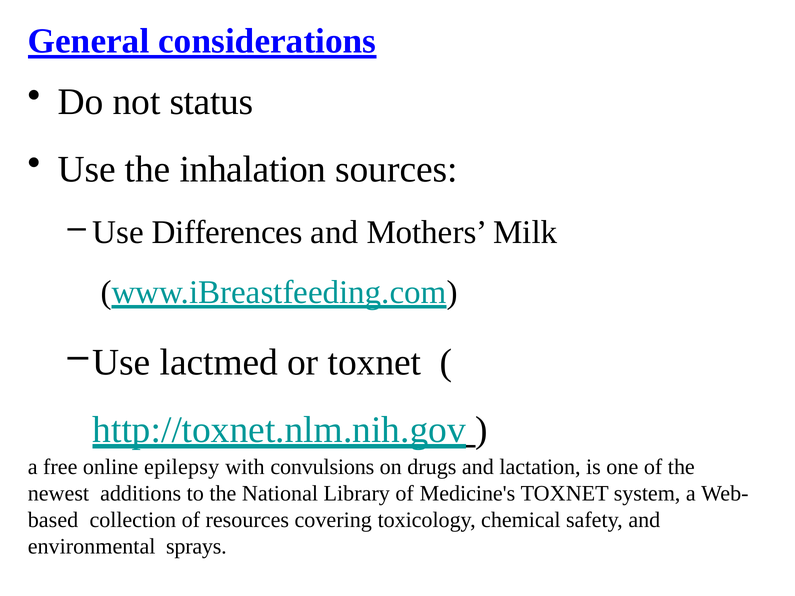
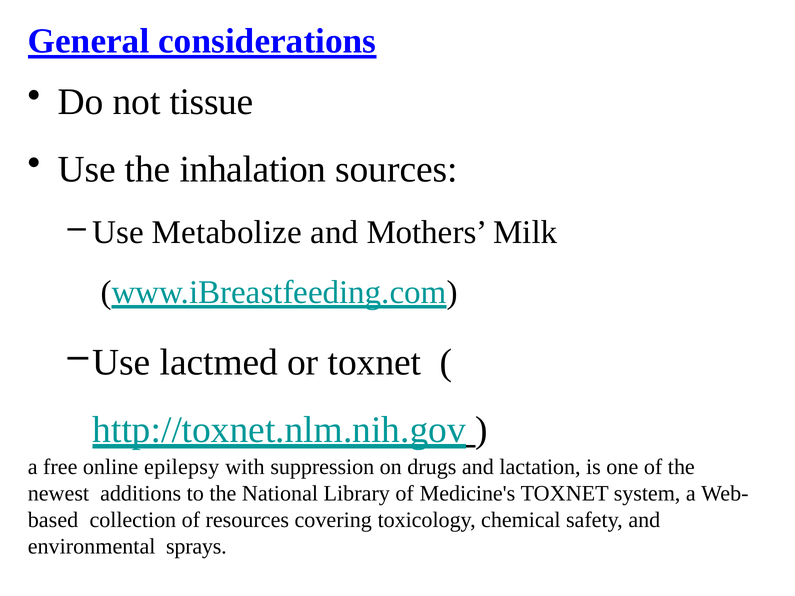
status: status -> tissue (211, 102)
Differences: Differences -> Metabolize (227, 233)
convulsions: convulsions -> suppression (322, 467)
